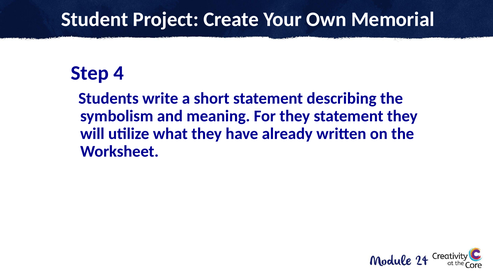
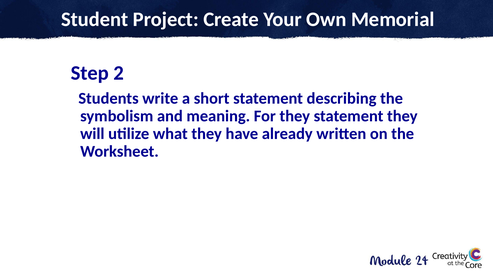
4: 4 -> 2 (119, 73)
